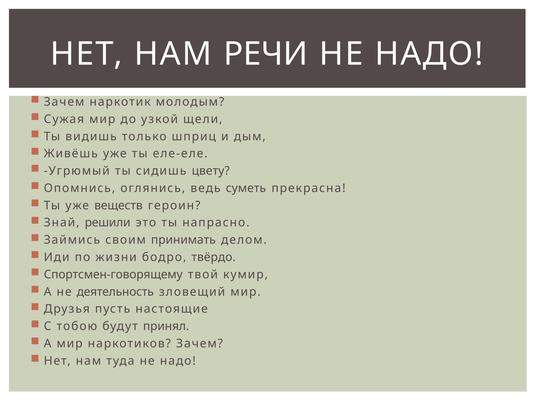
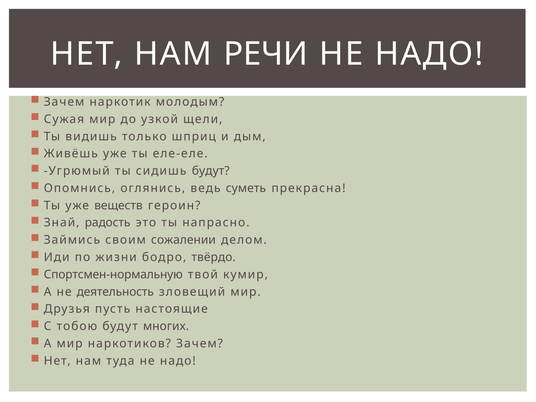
сидишь цвету: цвету -> будут (211, 171)
решили: решили -> радость (108, 223)
принимать: принимать -> сожалении (183, 240)
Спортсмен-говорящему: Спортсмен-говорящему -> Спортсмен-нормальную (113, 275)
принял: принял -> многих (166, 326)
